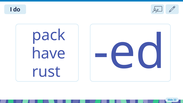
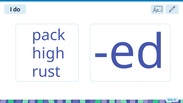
have: have -> high (48, 53)
